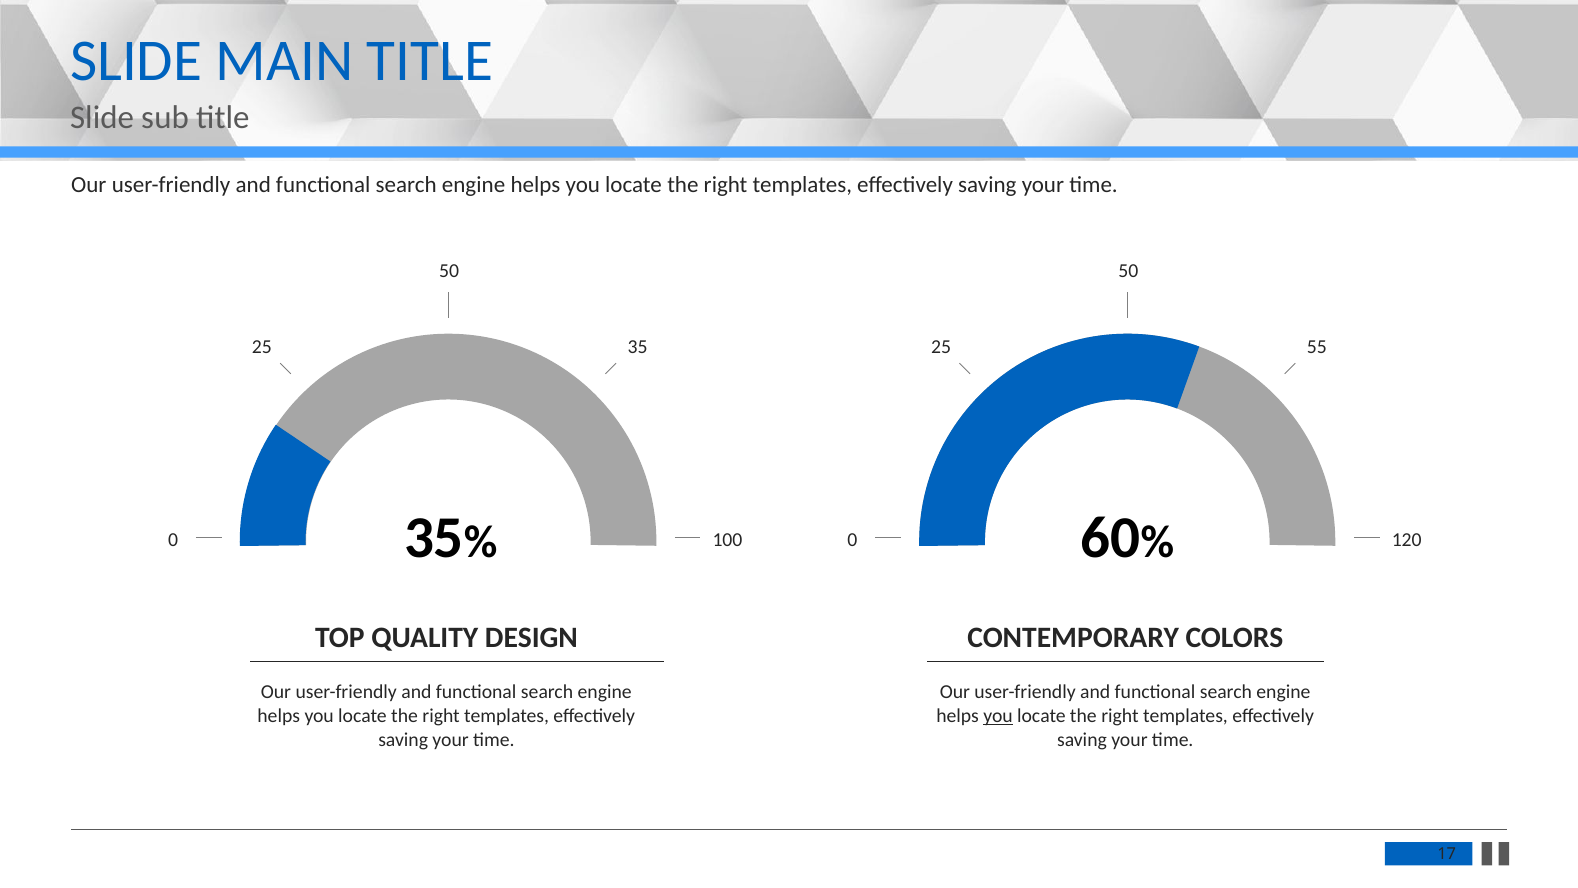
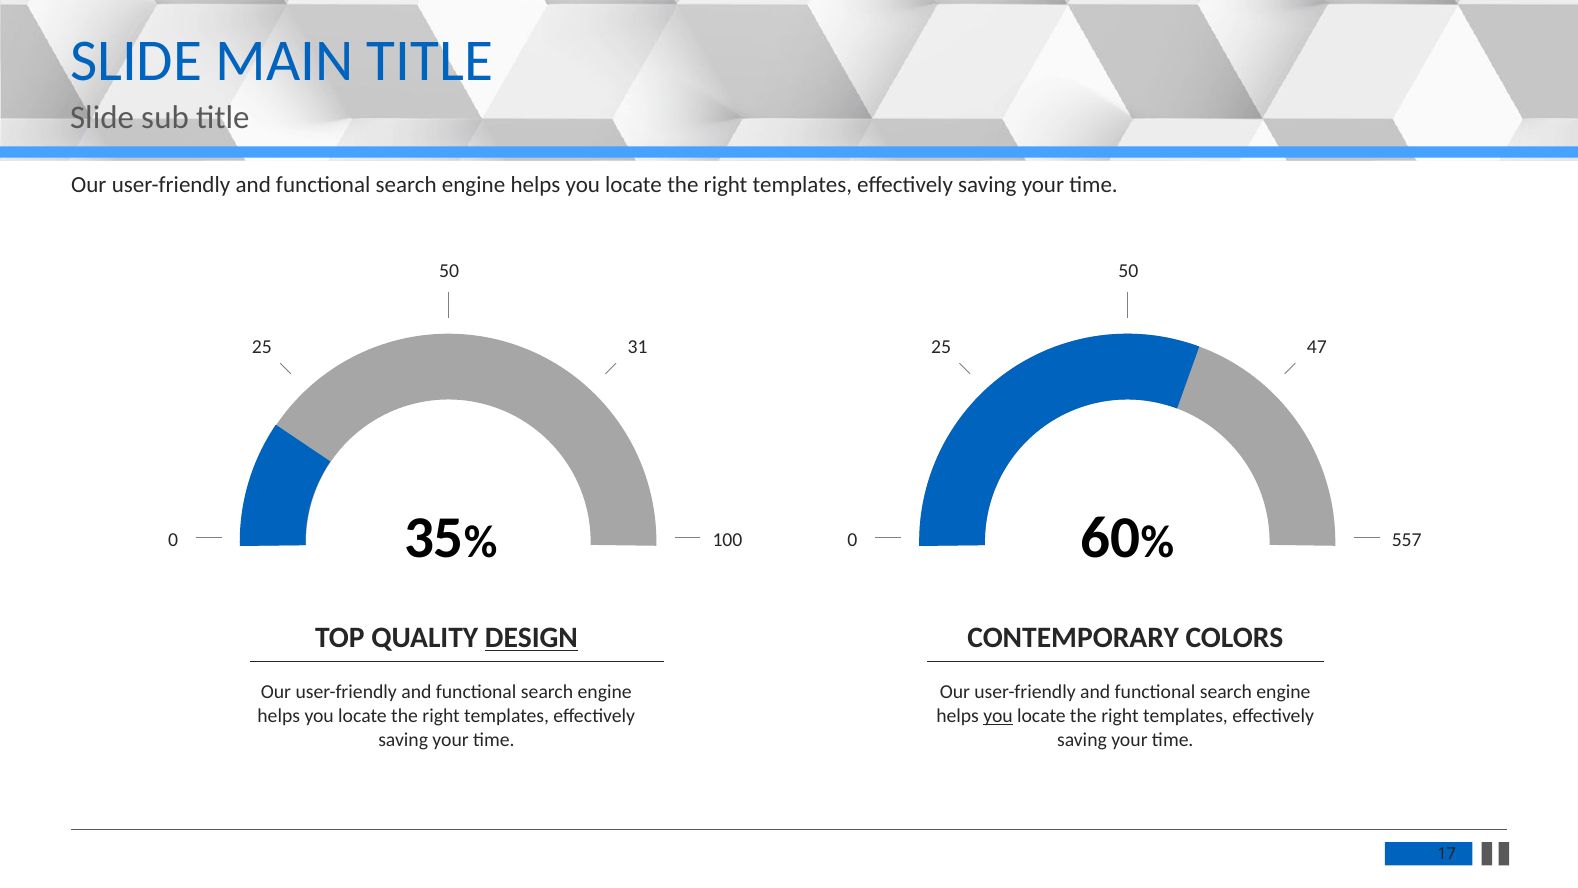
25 35: 35 -> 31 (638, 347)
55: 55 -> 47 (1317, 347)
120: 120 -> 557 (1407, 539)
DESIGN underline: none -> present (531, 637)
